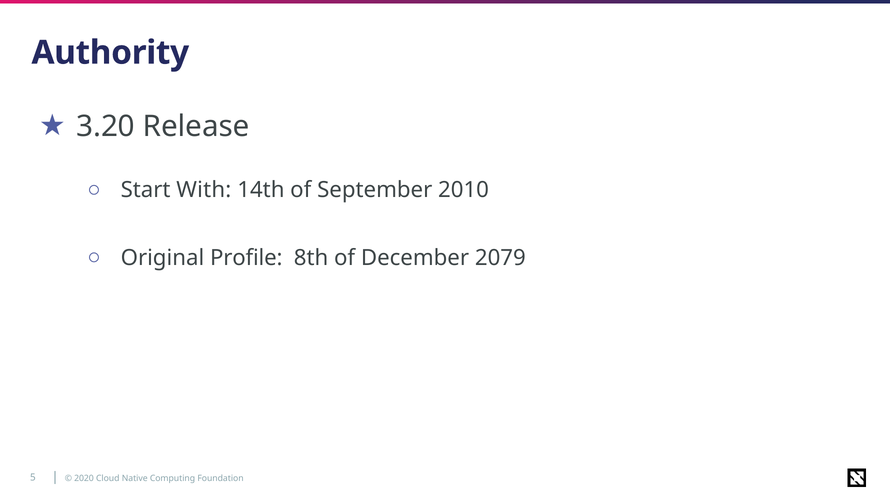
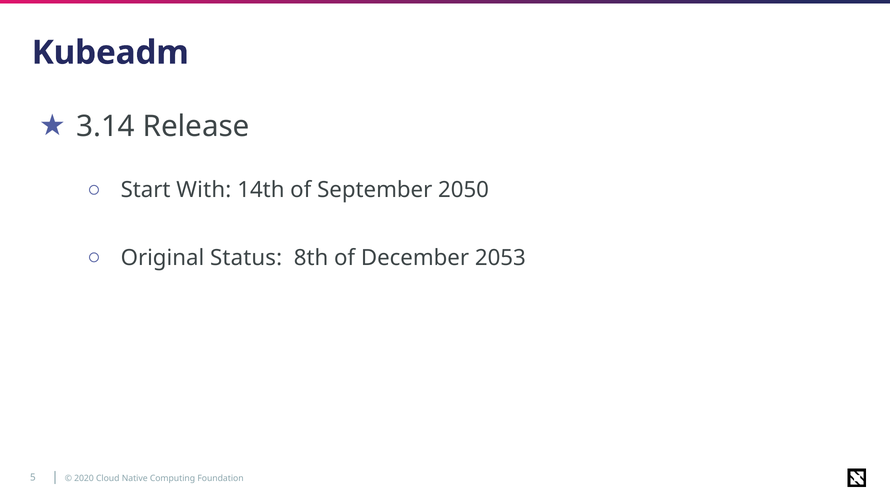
Authority: Authority -> Kubeadm (110, 53)
3.20: 3.20 -> 3.14 (106, 126)
2010: 2010 -> 2050 (464, 190)
Profile: Profile -> Status (246, 258)
2079: 2079 -> 2053 (500, 258)
